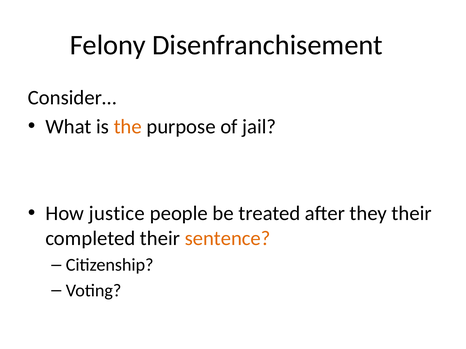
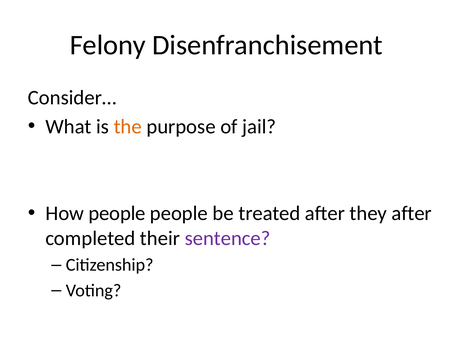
How justice: justice -> people (117, 214)
they their: their -> after (412, 214)
sentence colour: orange -> purple (228, 239)
